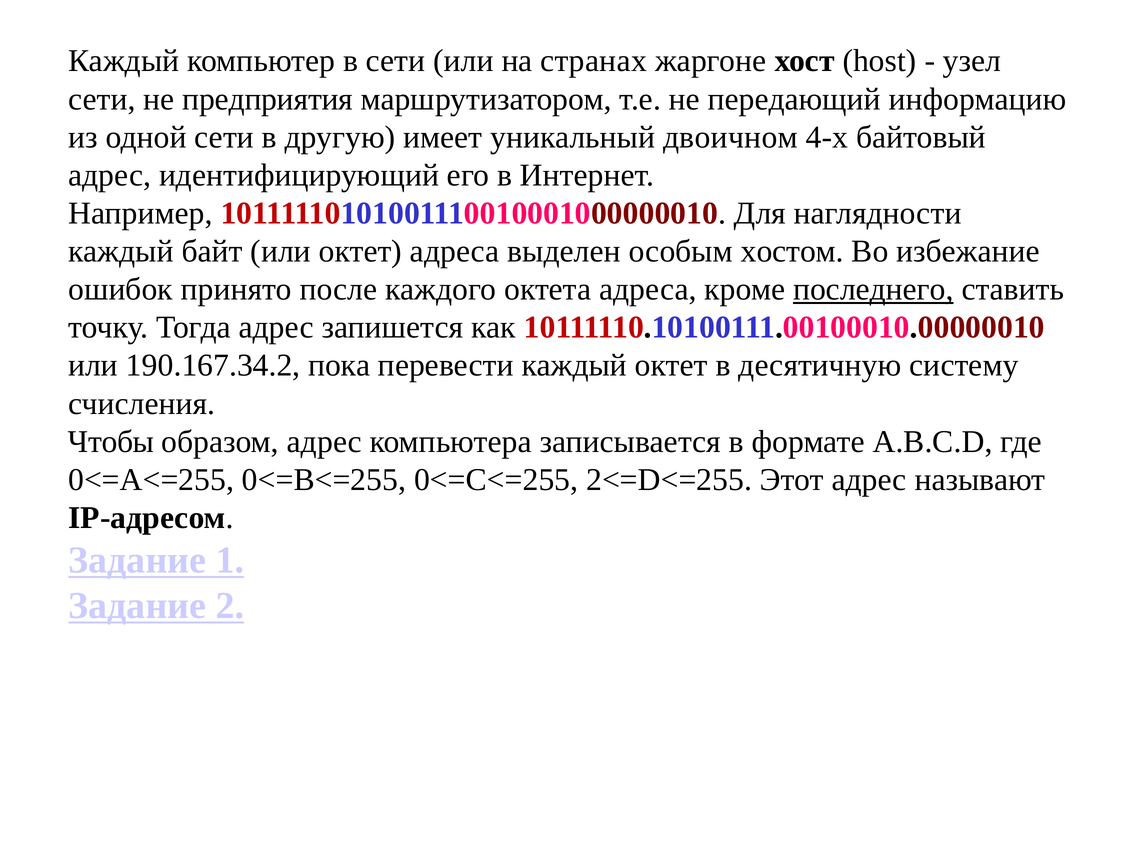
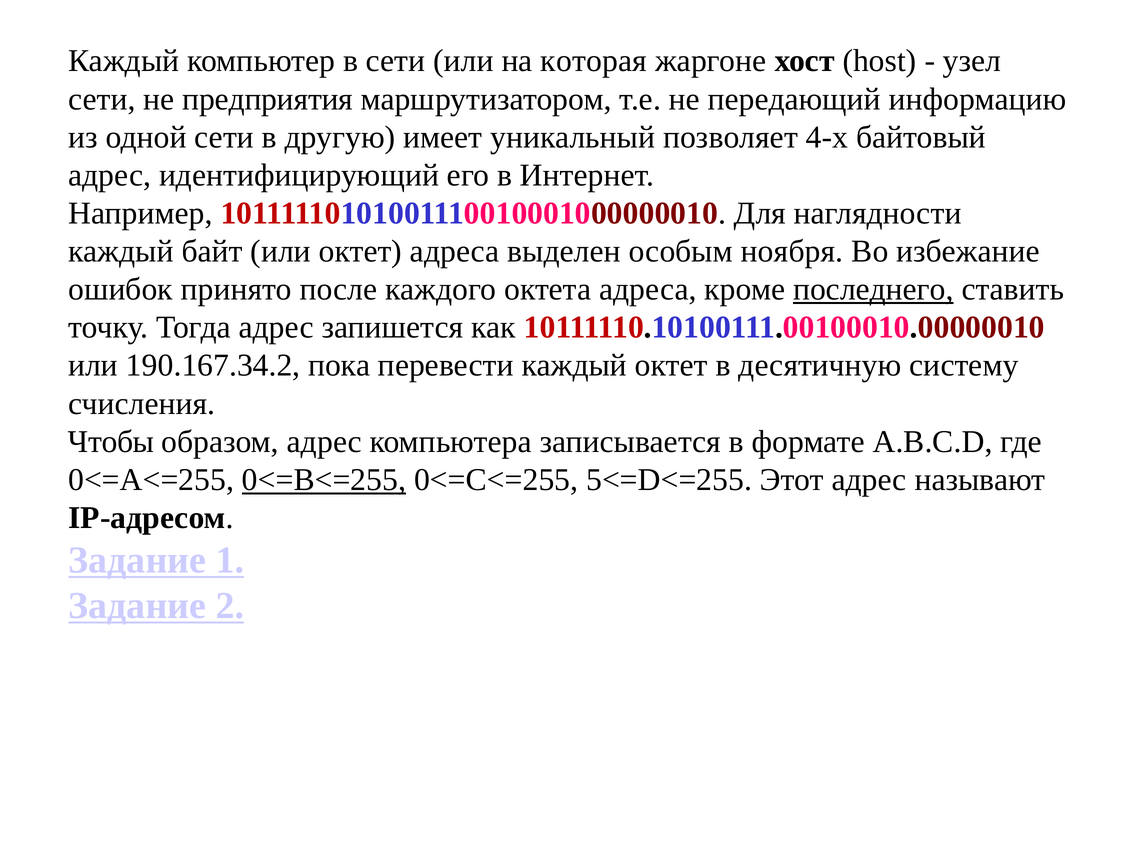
странах: странах -> которая (594, 61)
двоичном: двоичном -> позволяет (730, 137)
хостом: хостом -> ноября (792, 251)
0<=B<=255 underline: none -> present (324, 480)
2<=D<=255: 2<=D<=255 -> 5<=D<=255 (669, 480)
